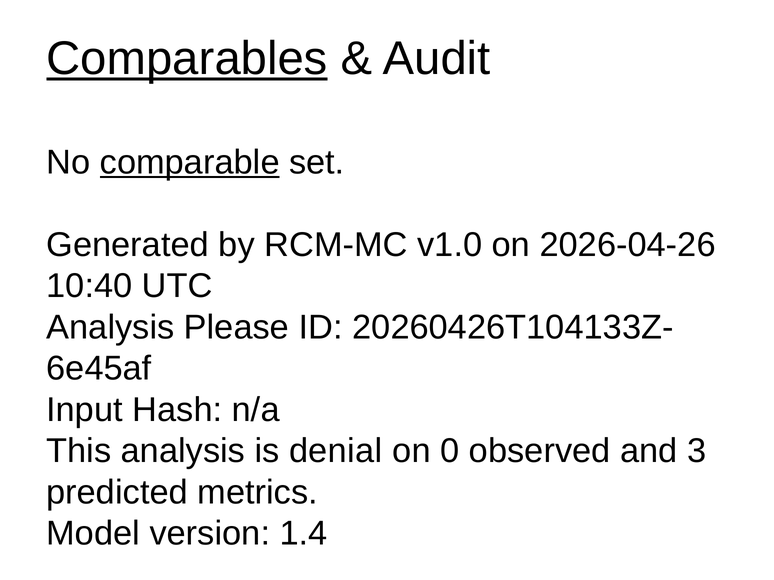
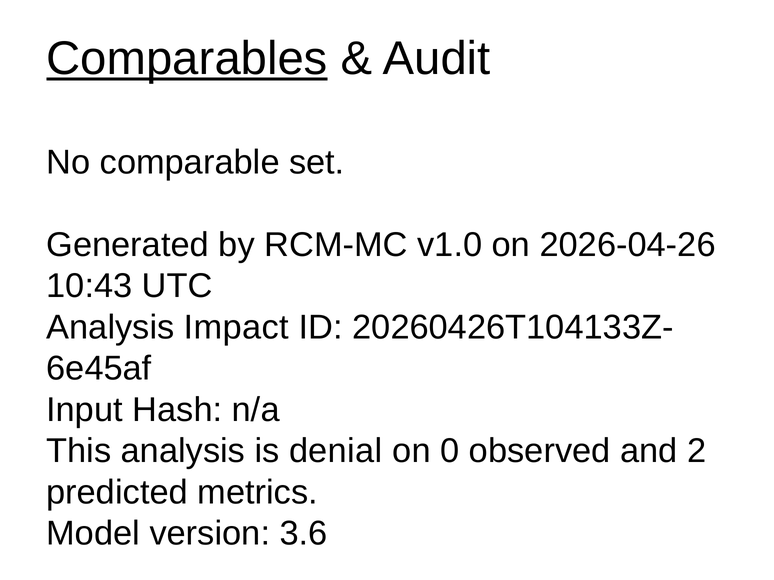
comparable underline: present -> none (190, 162)
10:40: 10:40 -> 10:43 (89, 286)
Please: Please -> Impact (236, 327)
3: 3 -> 2 (697, 451)
1.4: 1.4 -> 3.6 (304, 534)
